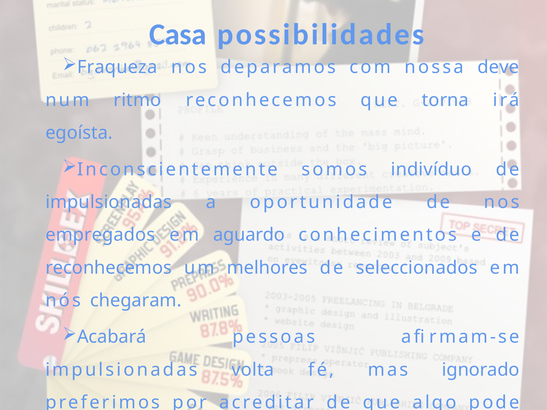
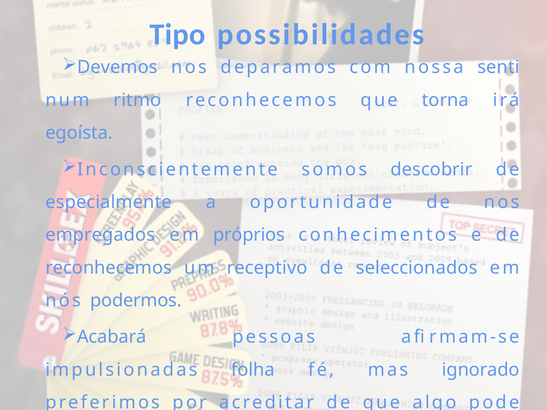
Casa: Casa -> Tipo (177, 35)
Fraqueza: Fraqueza -> Devemos (117, 67)
deve: deve -> senti (498, 67)
indivíduo: indivíduo -> descobrir (431, 169)
impulsionadas: impulsionadas -> especialmente (109, 202)
aguardo: aguardo -> próprios (249, 235)
melhores: melhores -> receptivo (267, 268)
chegaram: chegaram -> podermos (136, 301)
volta: volta -> folha (253, 370)
